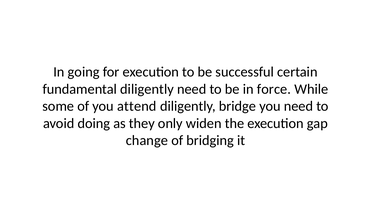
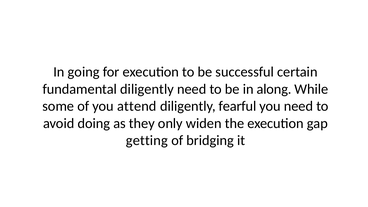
force: force -> along (274, 89)
bridge: bridge -> fearful (238, 106)
change: change -> getting (147, 141)
